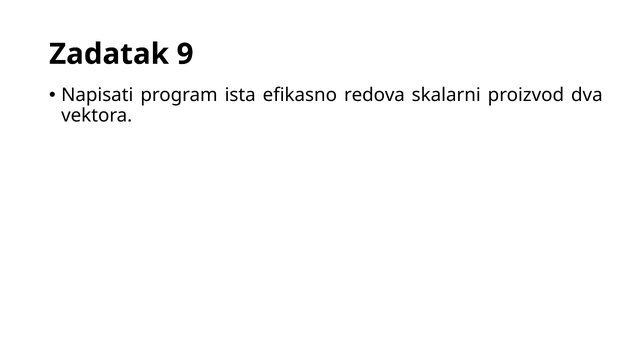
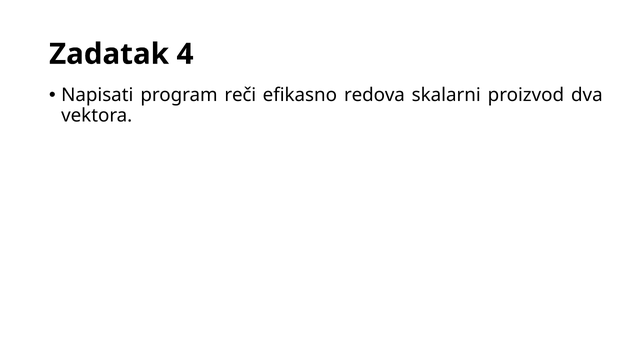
9: 9 -> 4 (185, 54)
ista: ista -> reči (240, 95)
